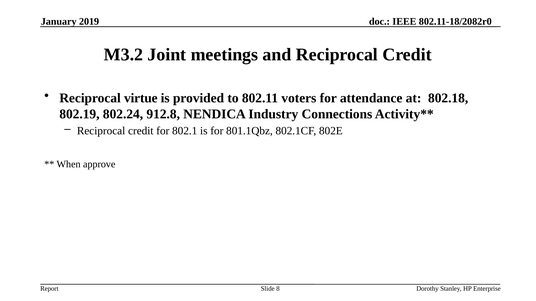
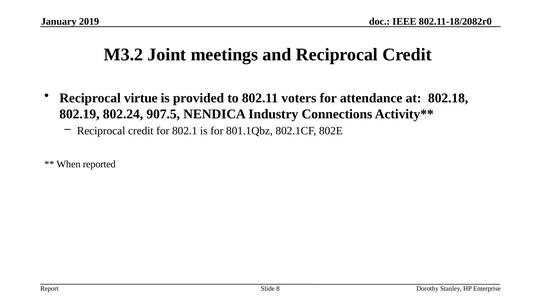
912.8: 912.8 -> 907.5 (163, 114)
approve: approve -> reported (99, 164)
